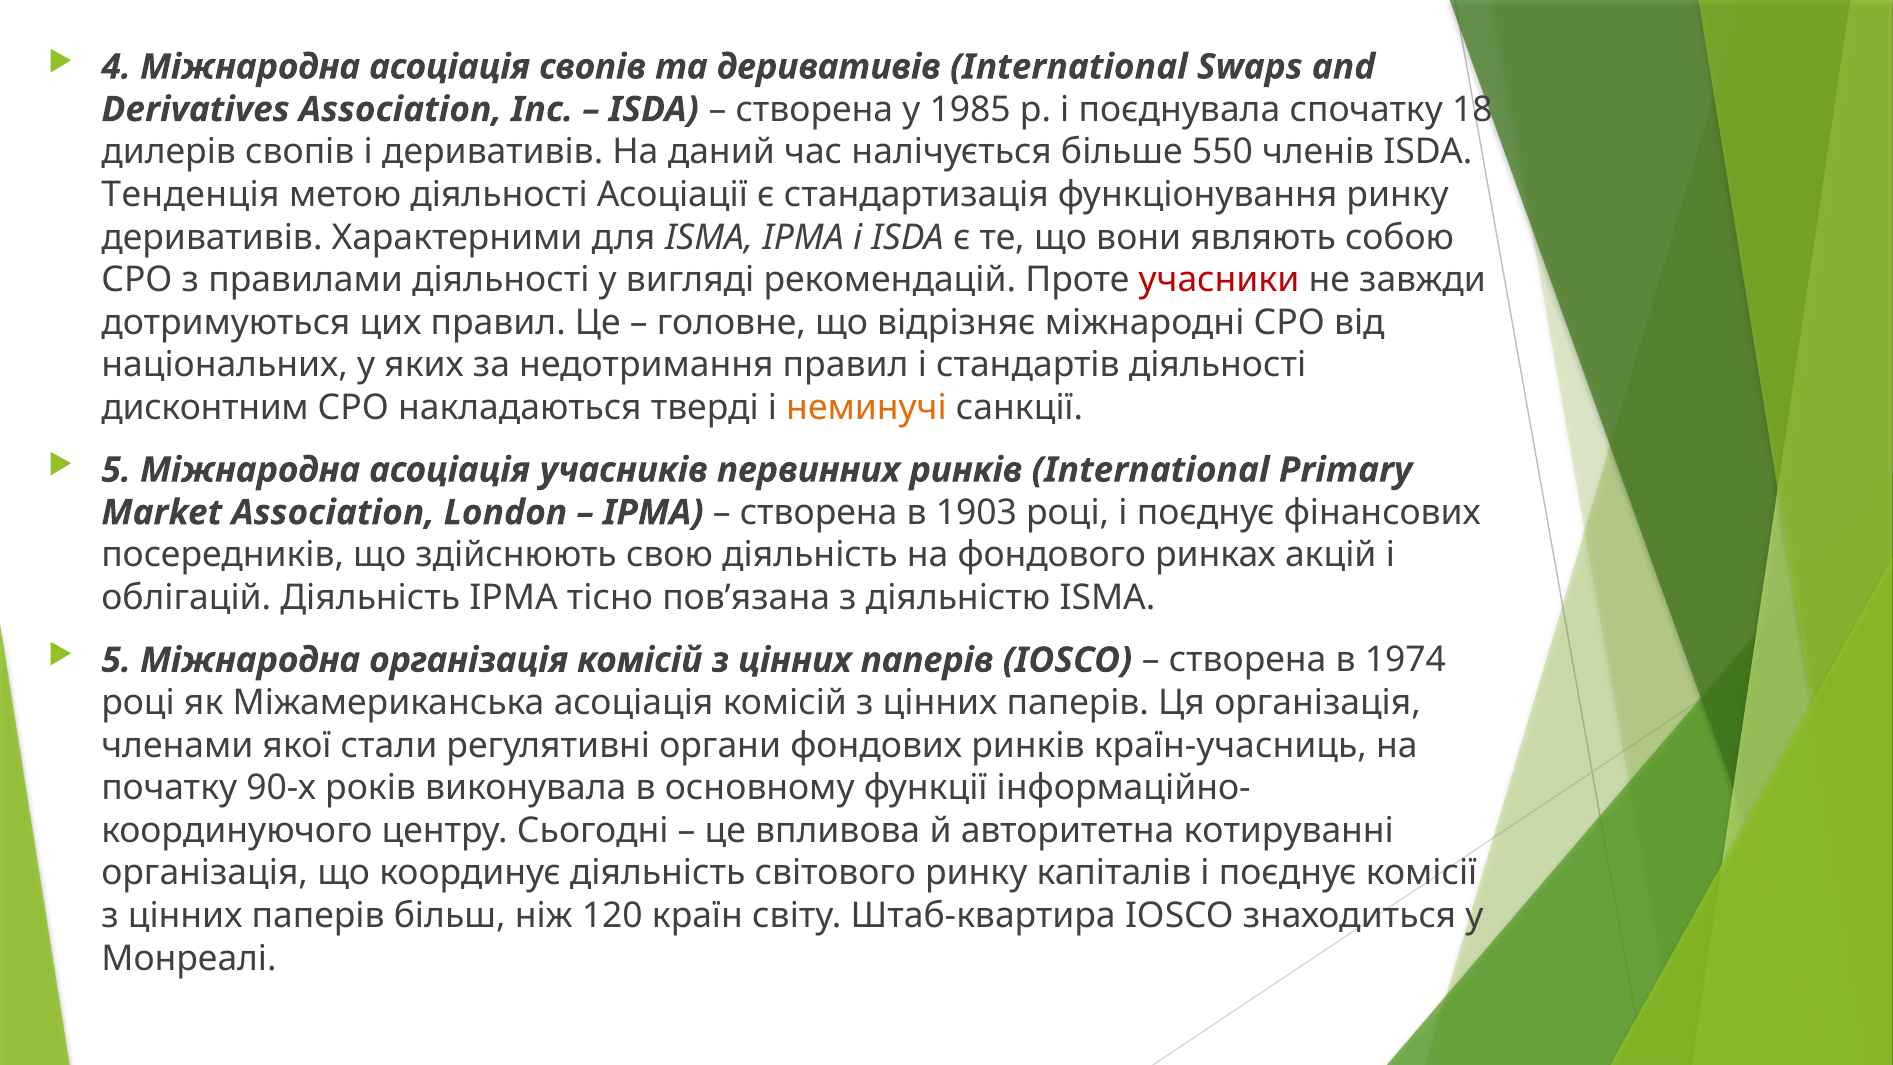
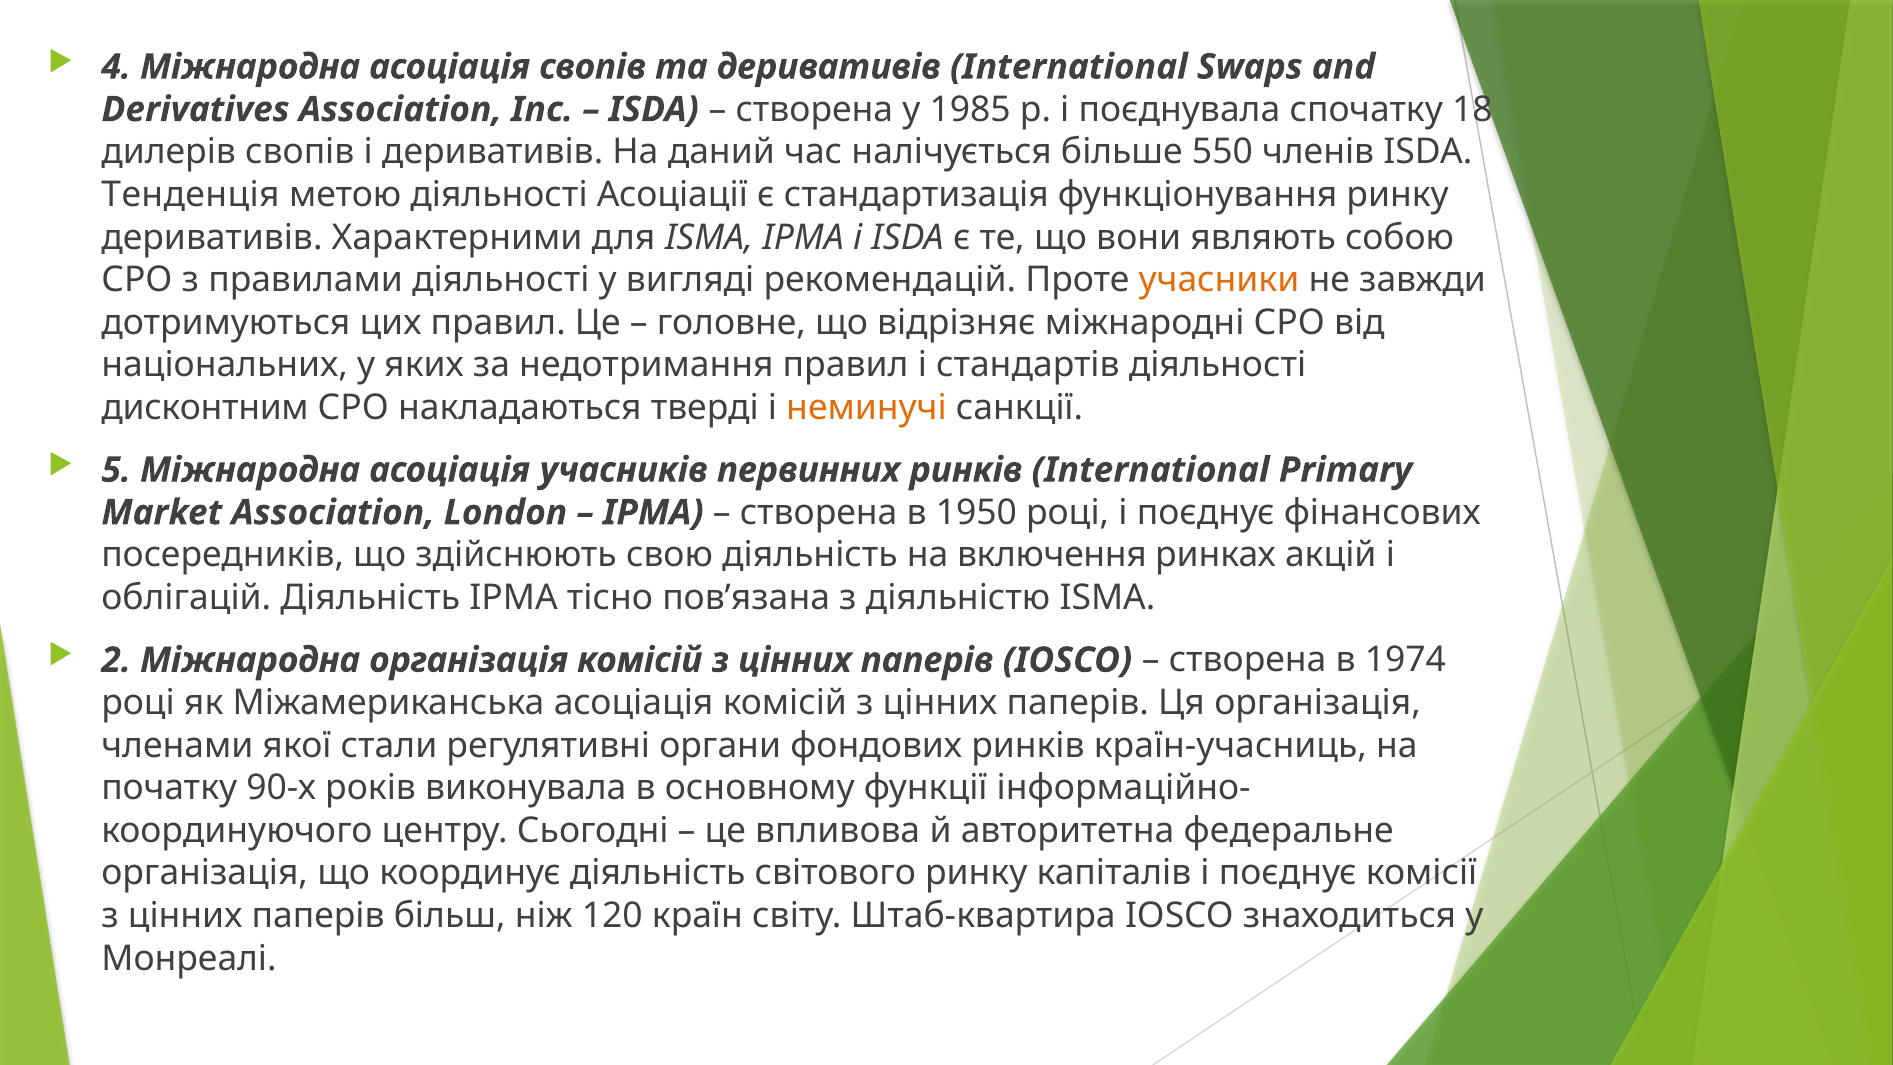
учасники colour: red -> orange (1219, 280)
1903: 1903 -> 1950 (976, 513)
фондового: фондового -> включення (1052, 555)
5: 5 -> 2 (116, 660)
котируванні: котируванні -> федеральне (1289, 830)
